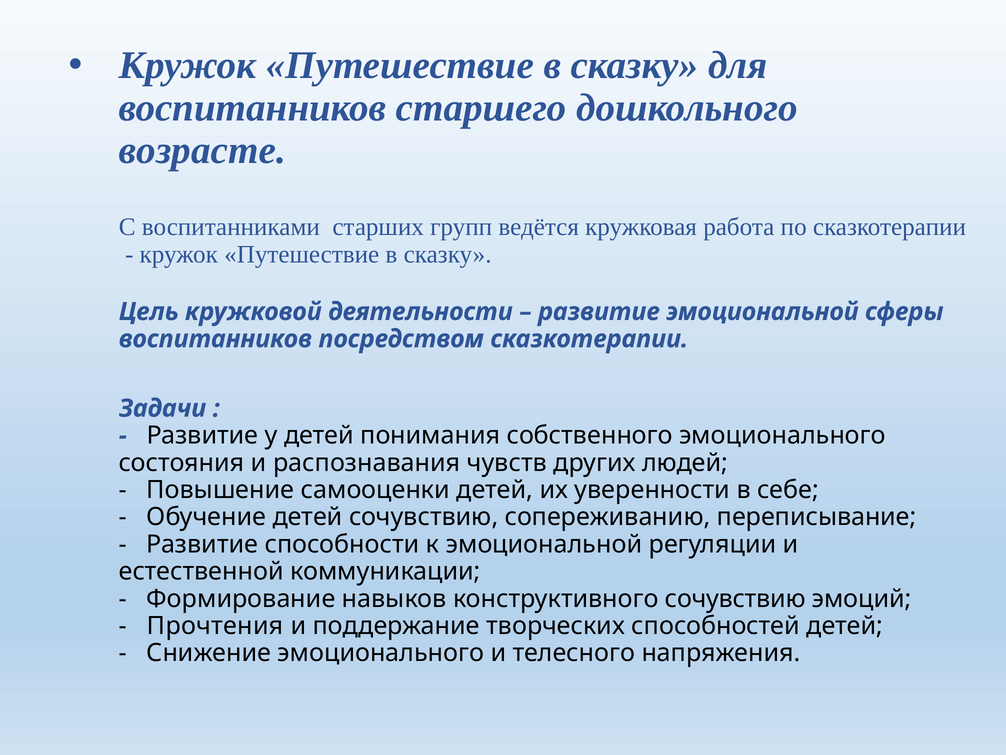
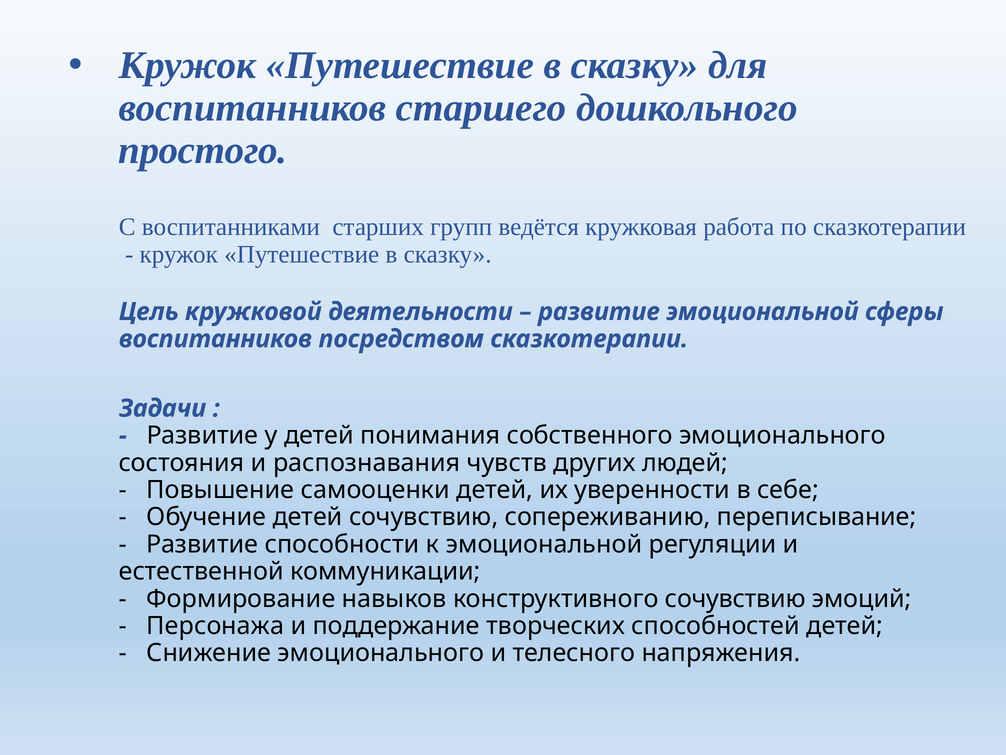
возрасте: возрасте -> простого (203, 150)
Прочтения: Прочтения -> Персонажа (215, 626)
